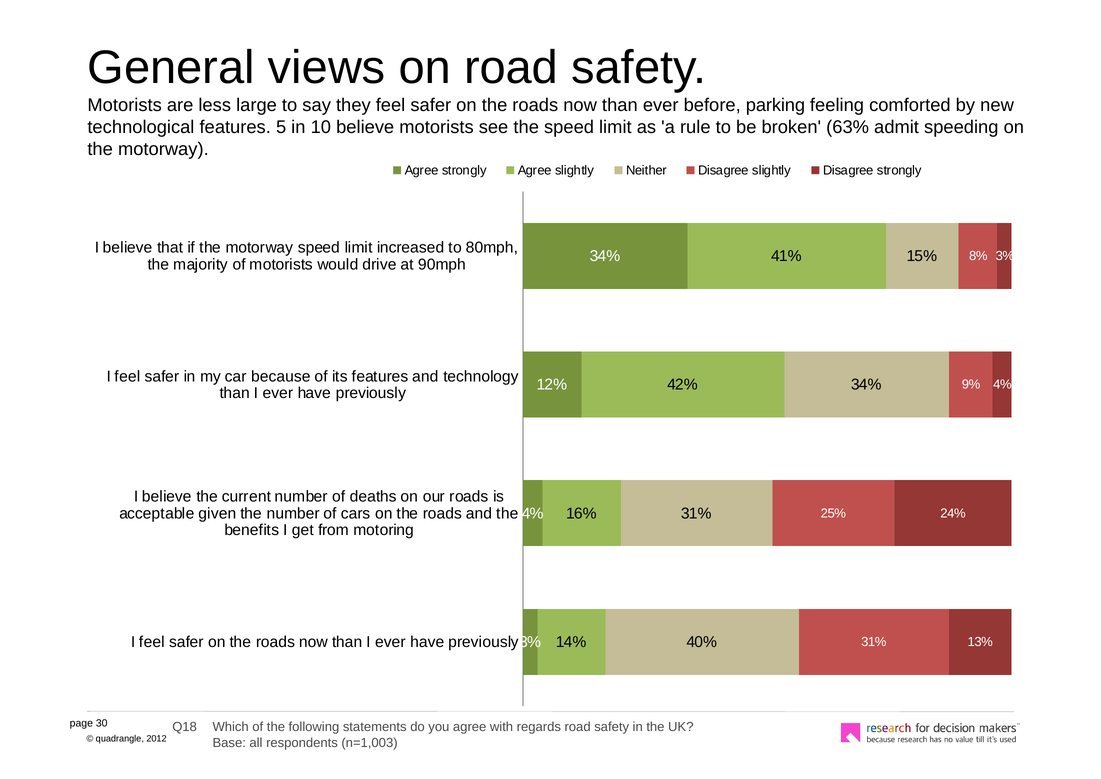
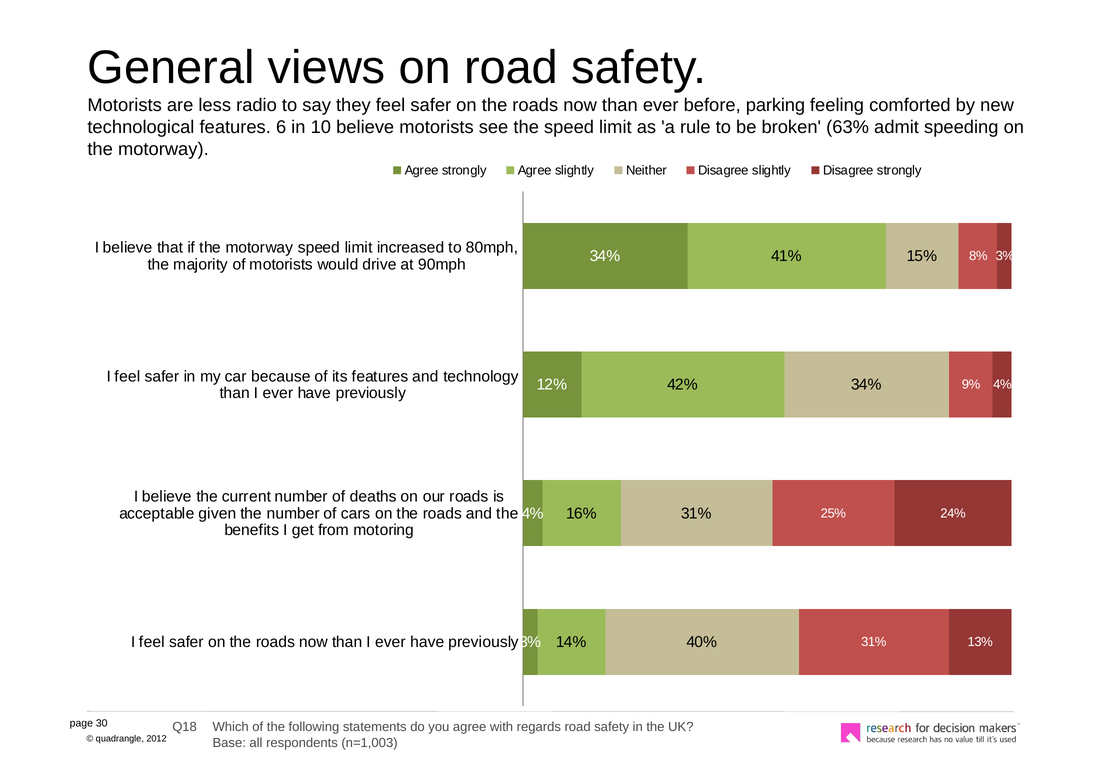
large: large -> radio (257, 105)
5: 5 -> 6 (281, 127)
